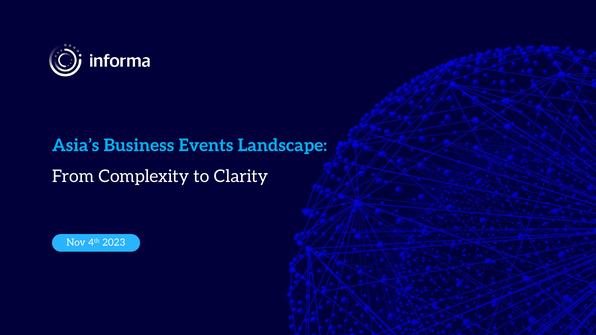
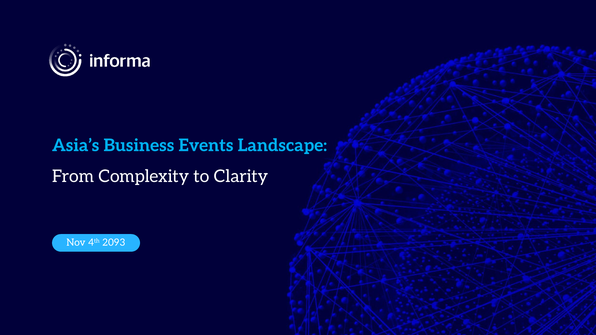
2023: 2023 -> 2093 (114, 243)
